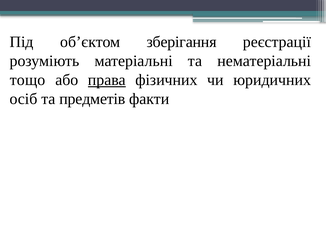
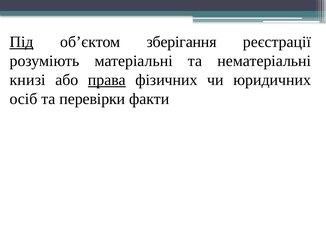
Під underline: none -> present (22, 42)
тощо: тощо -> книзі (28, 80)
предметів: предметів -> перевірки (92, 99)
